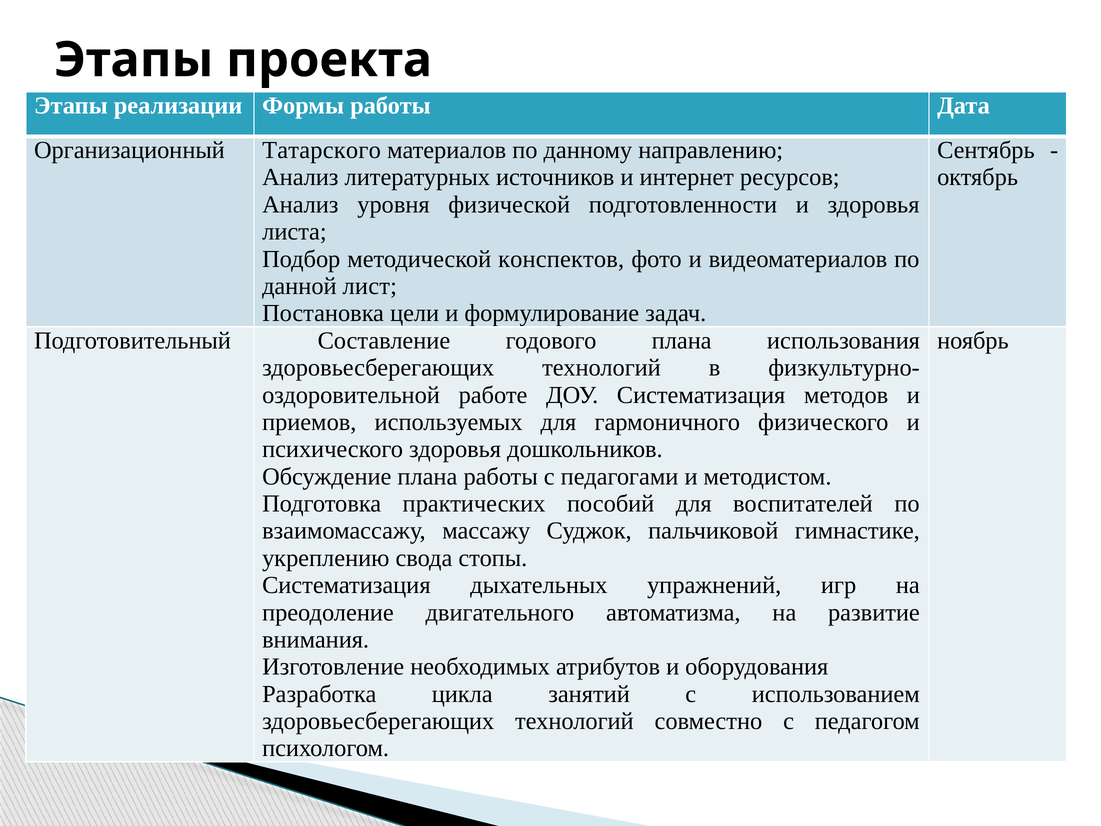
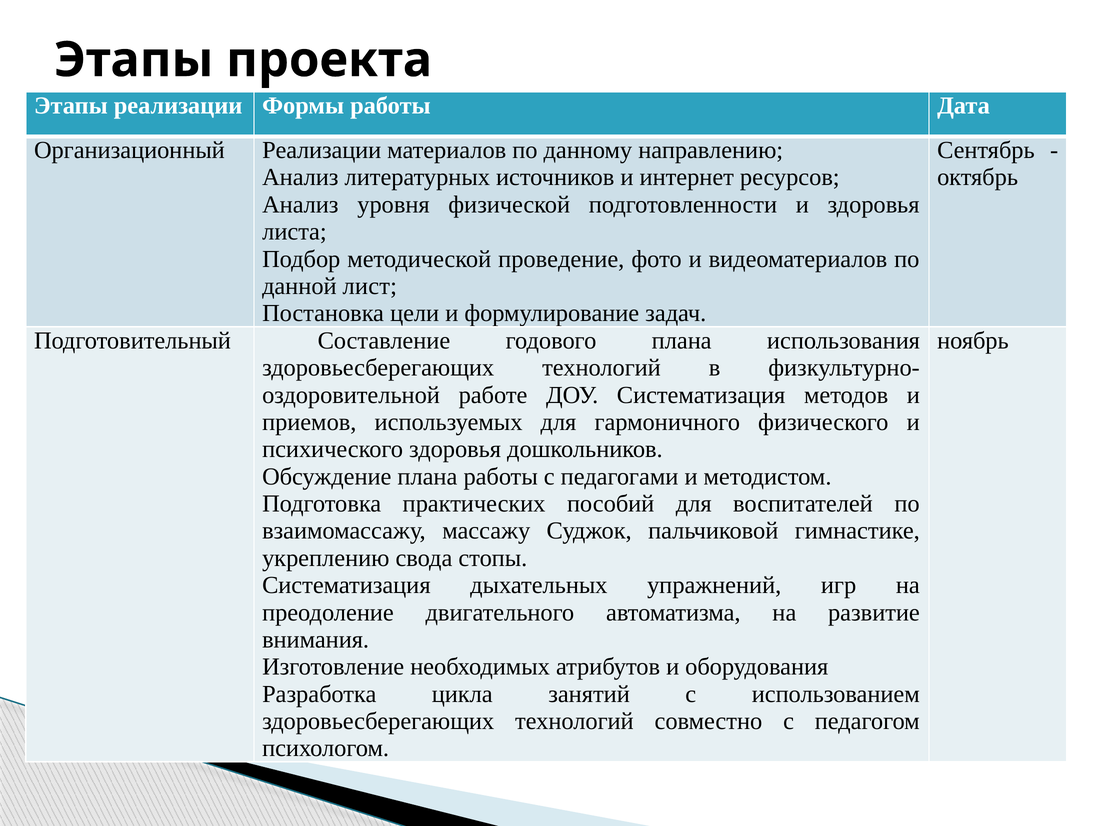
Организационный Татарского: Татарского -> Реализации (322, 150)
конспектов: конспектов -> проведение (561, 259)
